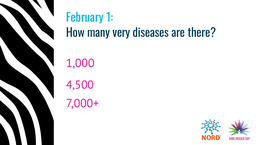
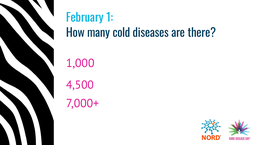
very: very -> cold (121, 33)
